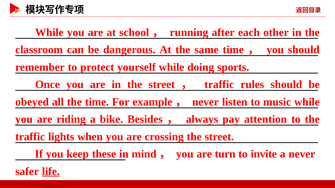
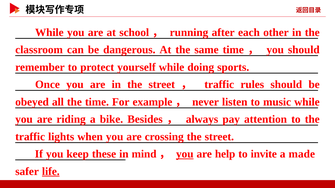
you underline: none -> present (185, 154)
turn: turn -> help (225, 154)
a never: never -> made (302, 154)
